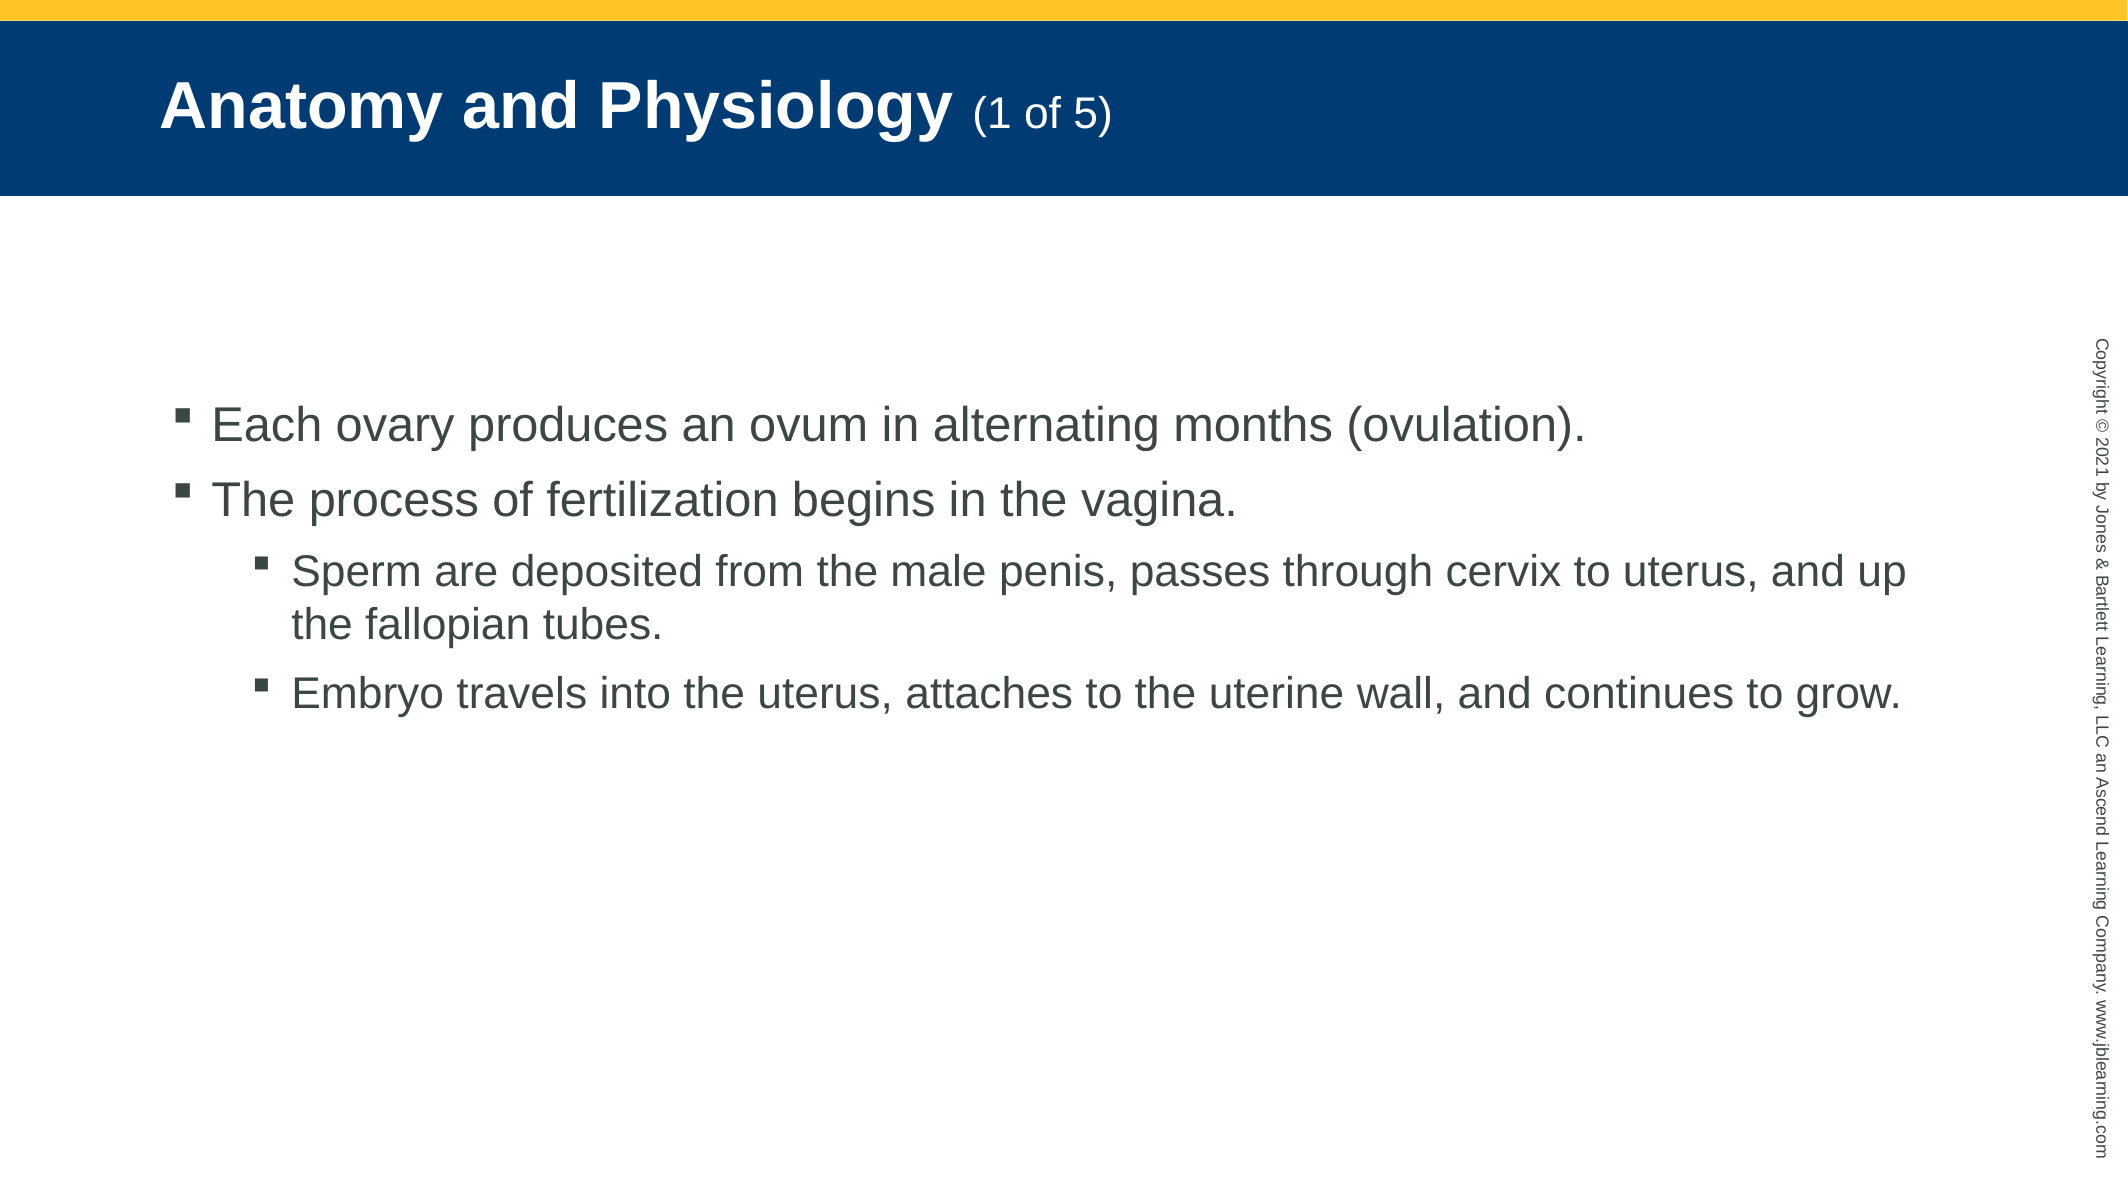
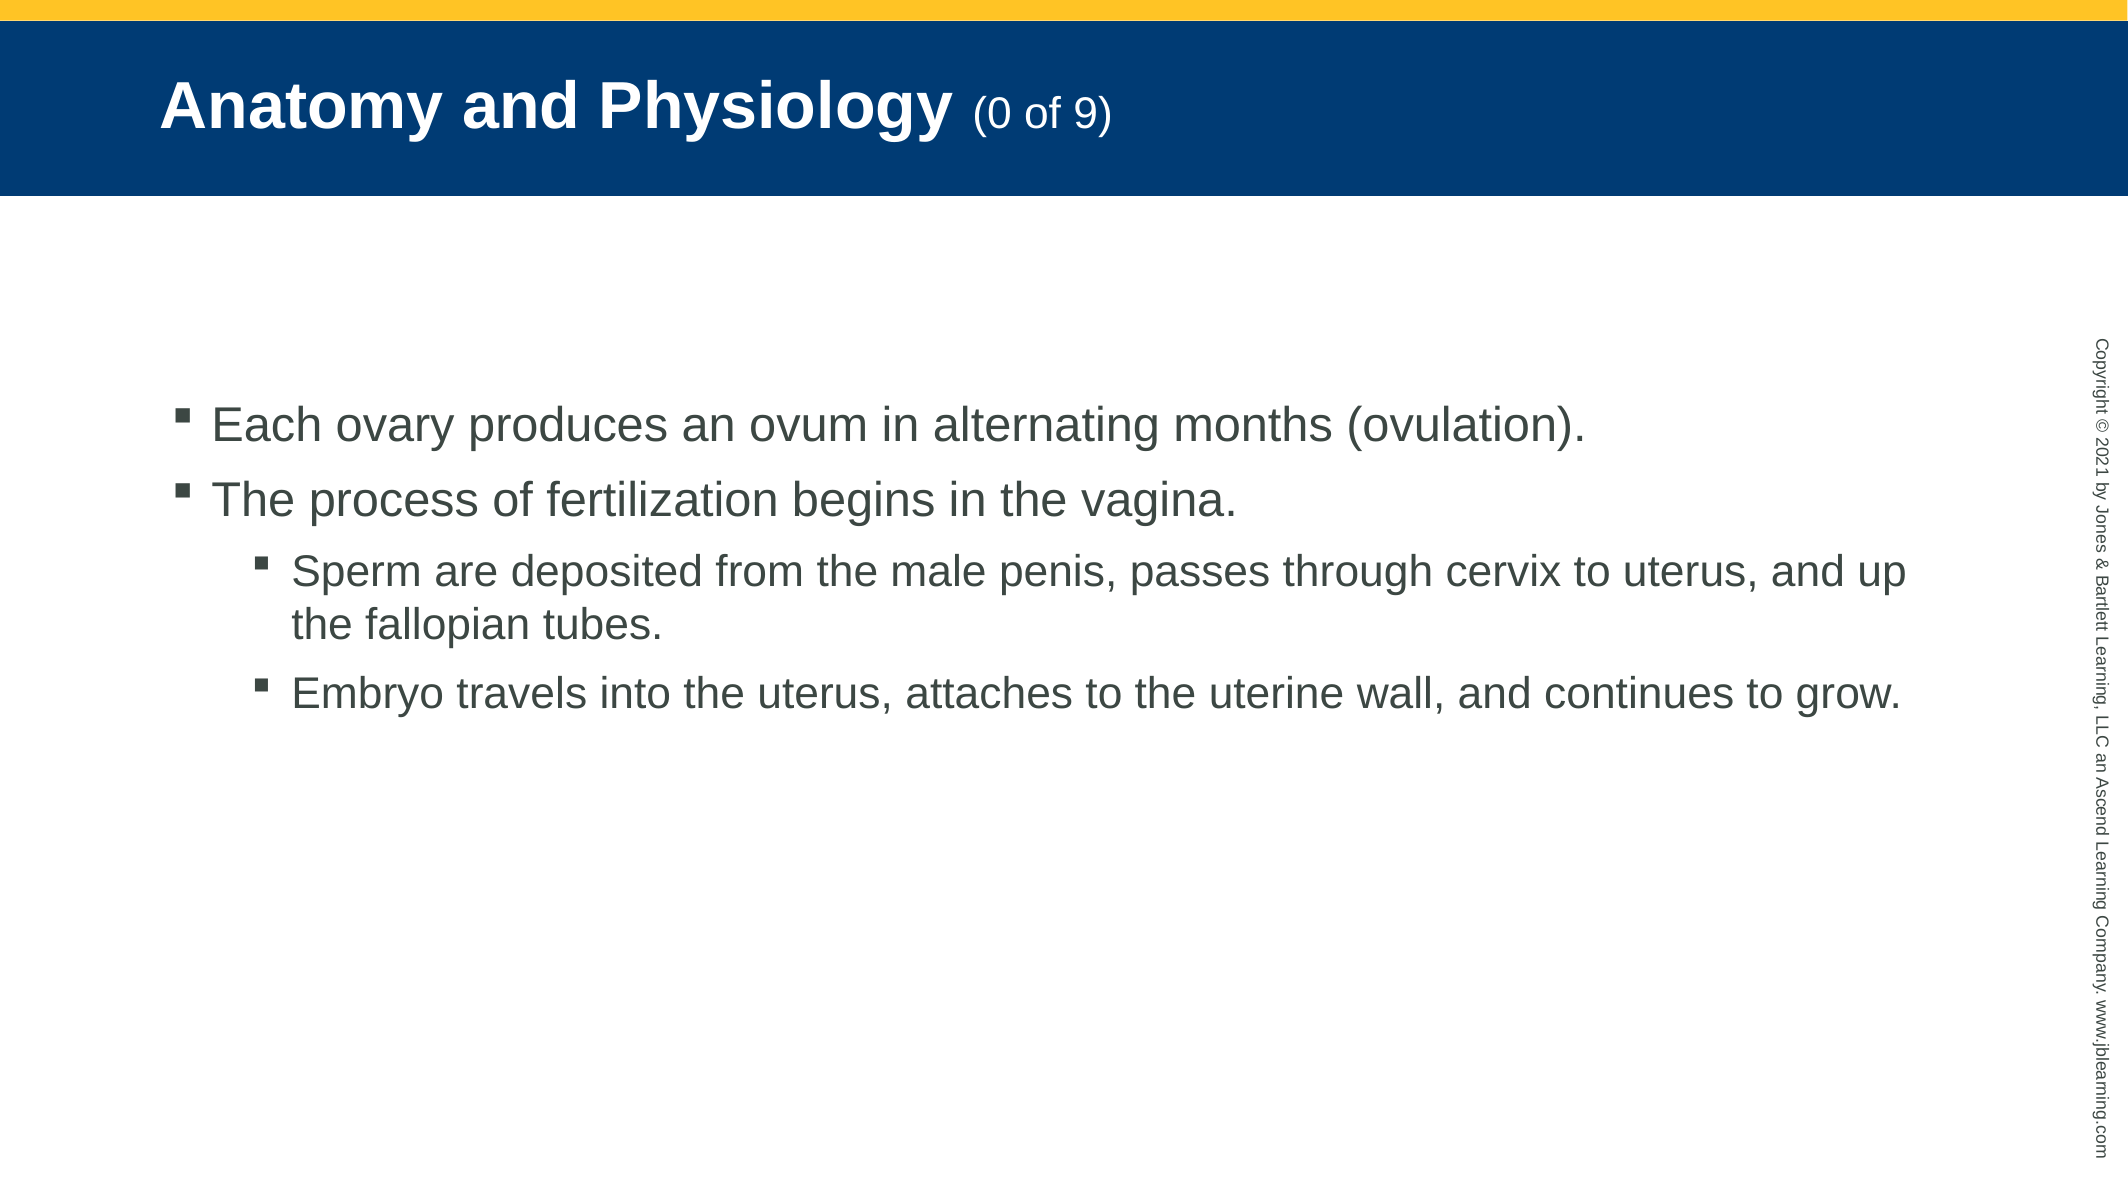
Physiology 1: 1 -> 0 (992, 114)
5: 5 -> 9 (1093, 114)
